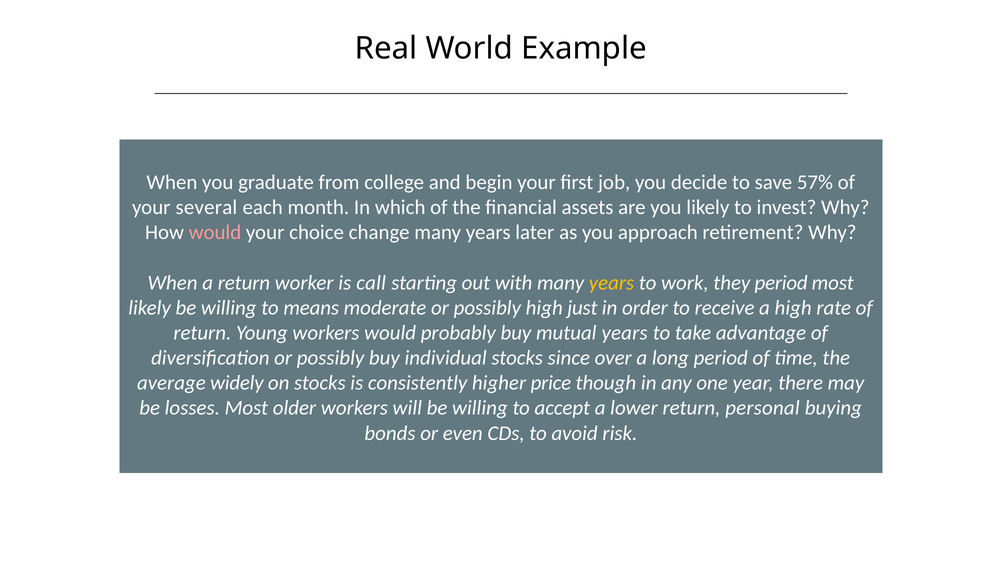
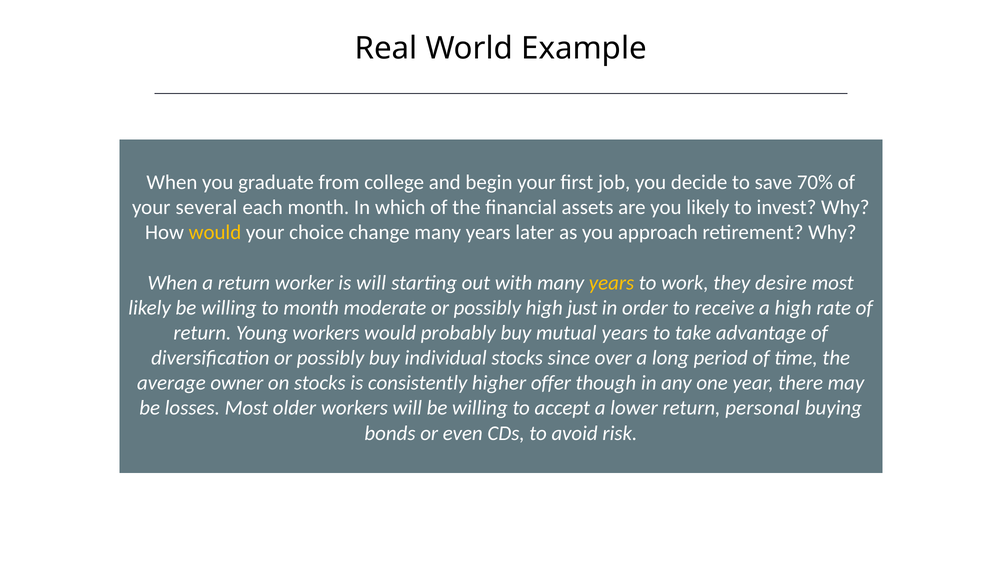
57%: 57% -> 70% (815, 182)
would colour: pink -> yellow (215, 232)
is call: call -> will (371, 282)
they period: period -> desire (781, 282)
to means: means -> month (311, 308)
widely: widely -> owner (237, 383)
price: price -> offer (551, 383)
